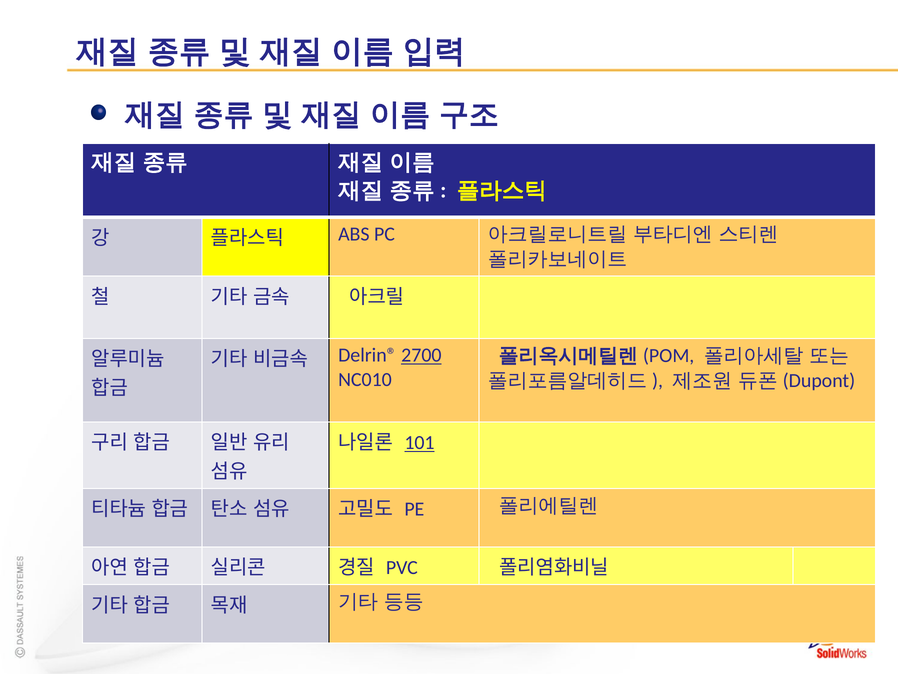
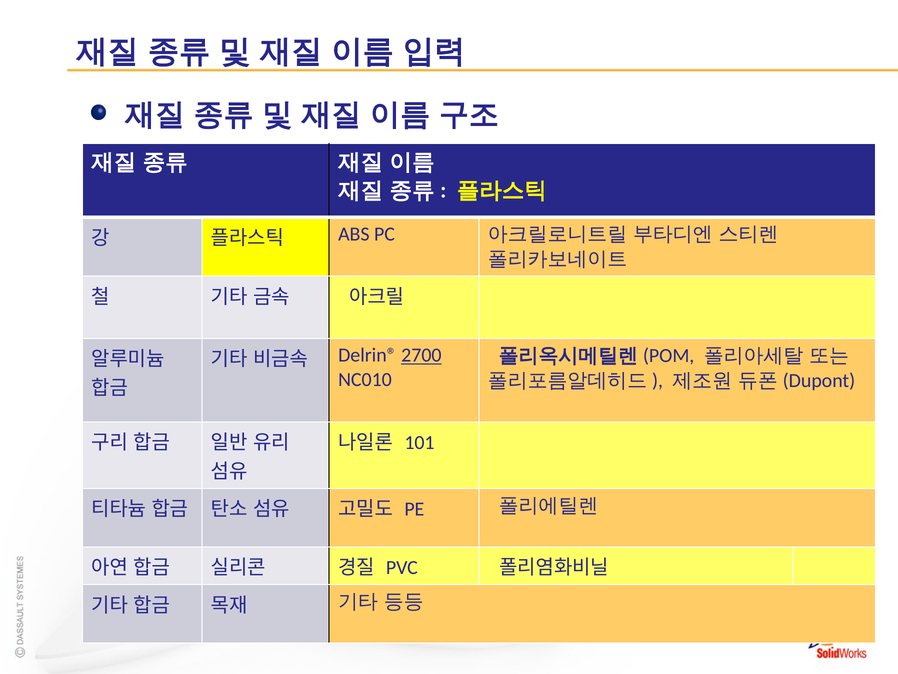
101 underline: present -> none (419, 443)
